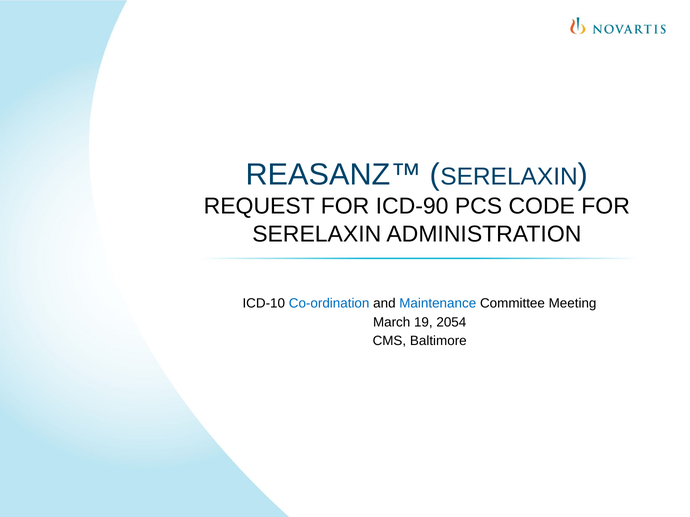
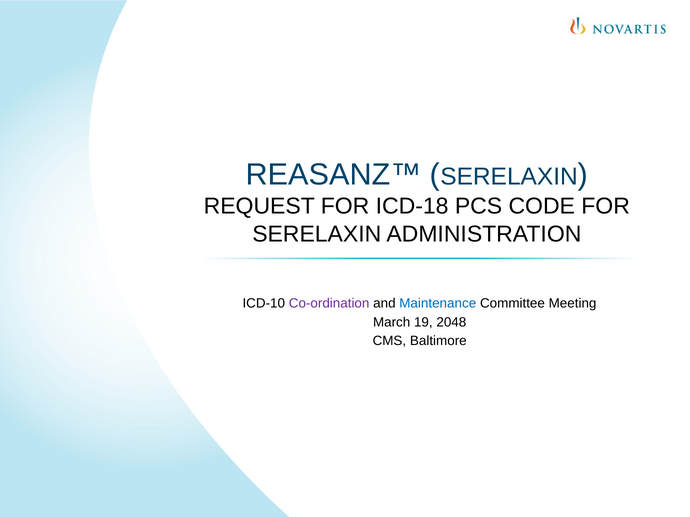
ICD-90: ICD-90 -> ICD-18 (412, 207)
Co-ordination colour: blue -> purple (329, 304)
2054: 2054 -> 2048 (451, 323)
